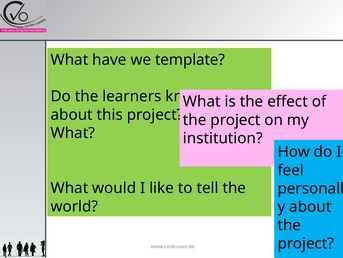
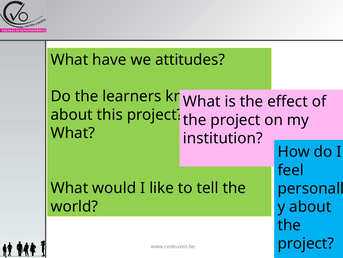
template: template -> attitudes (190, 60)
